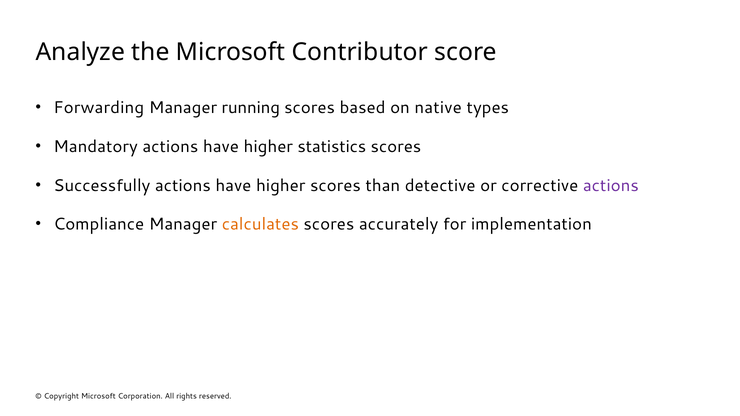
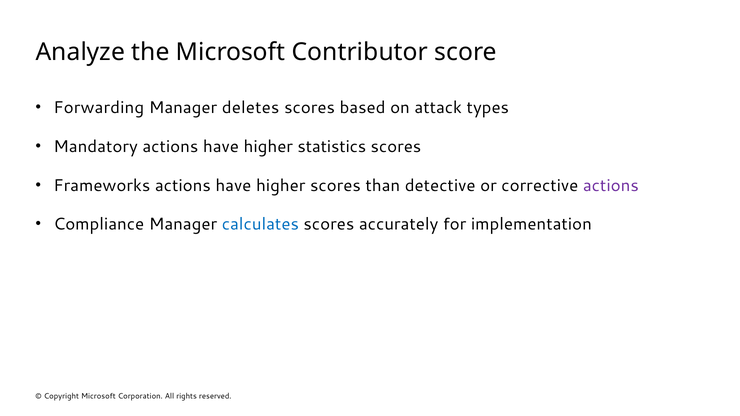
running: running -> deletes (251, 108)
native: native -> attack (438, 108)
Successfully: Successfully -> Frameworks (102, 186)
calculates colour: orange -> blue (260, 224)
